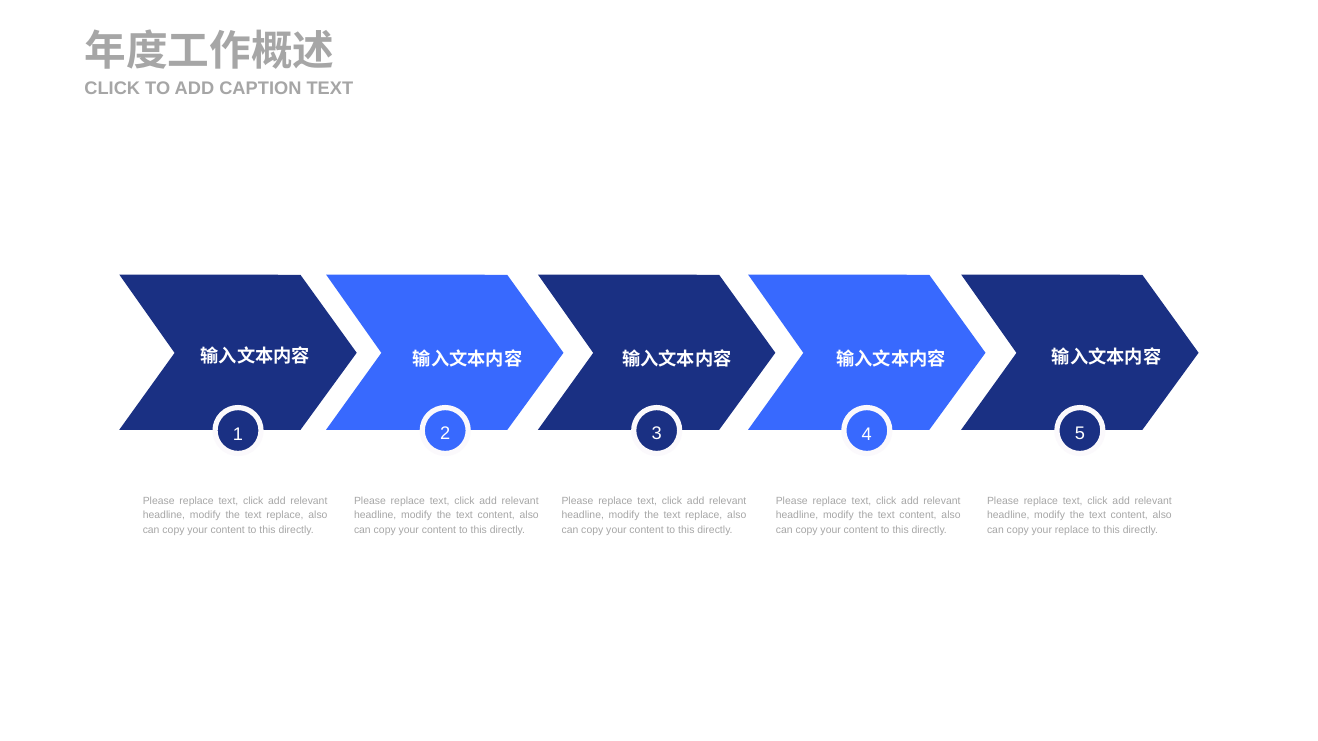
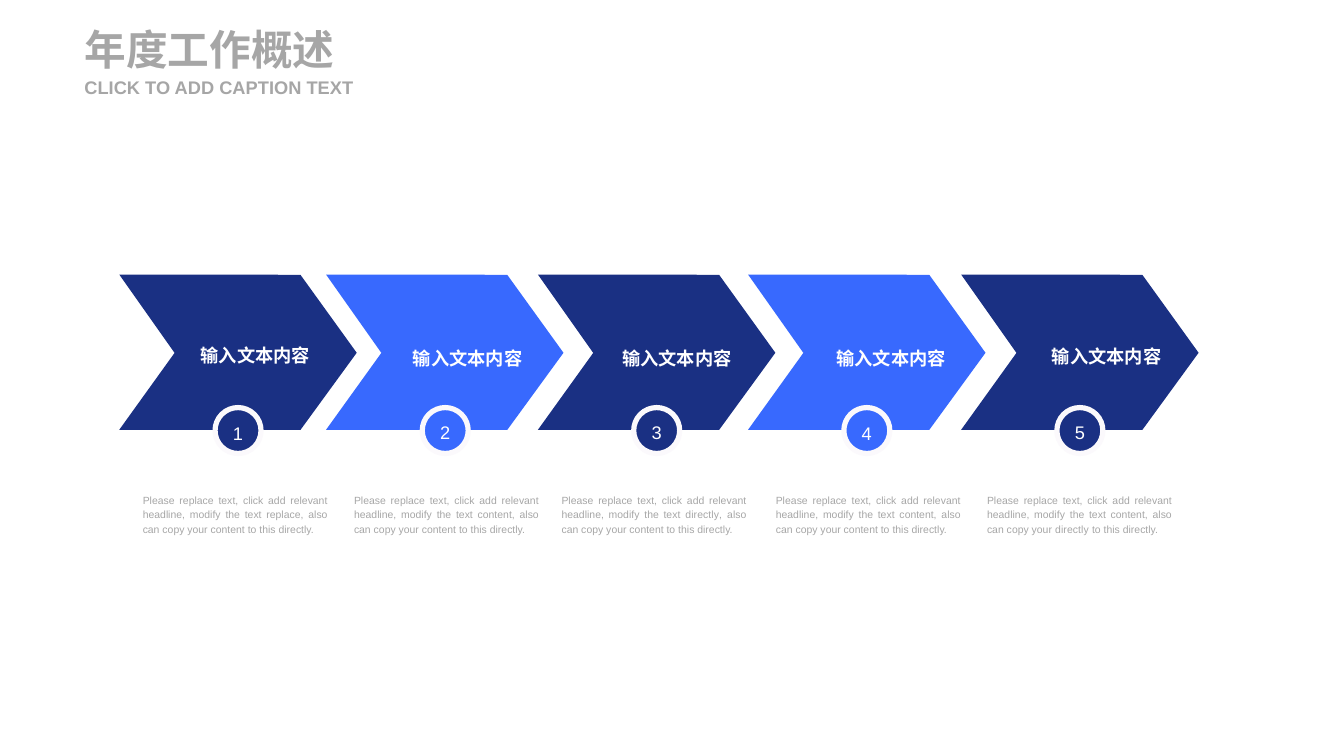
replace: replace -> directly (704, 516)
your replace: replace -> directly (1072, 531)
